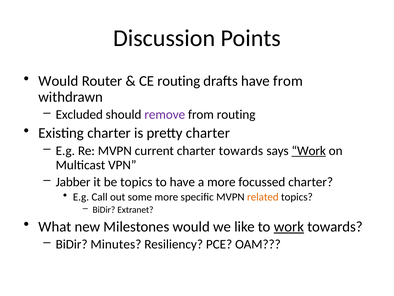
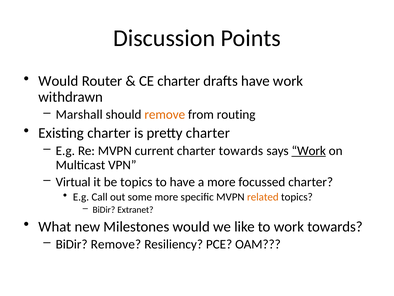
CE routing: routing -> charter (179, 81)
have from: from -> work (288, 81)
Excluded: Excluded -> Marshall (79, 114)
remove colour: purple -> orange (165, 114)
Jabber: Jabber -> Virtual (73, 182)
work underline: present -> none (289, 226)
BiDir Minutes: Minutes -> Remove (116, 244)
